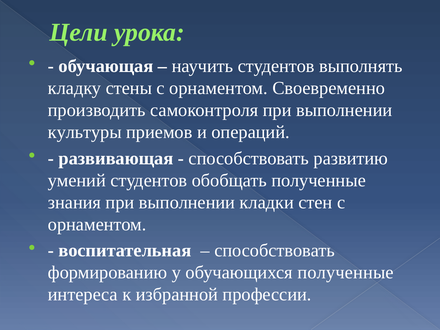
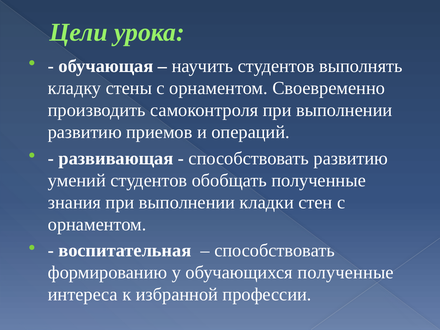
культуры: культуры -> развитию (85, 132)
